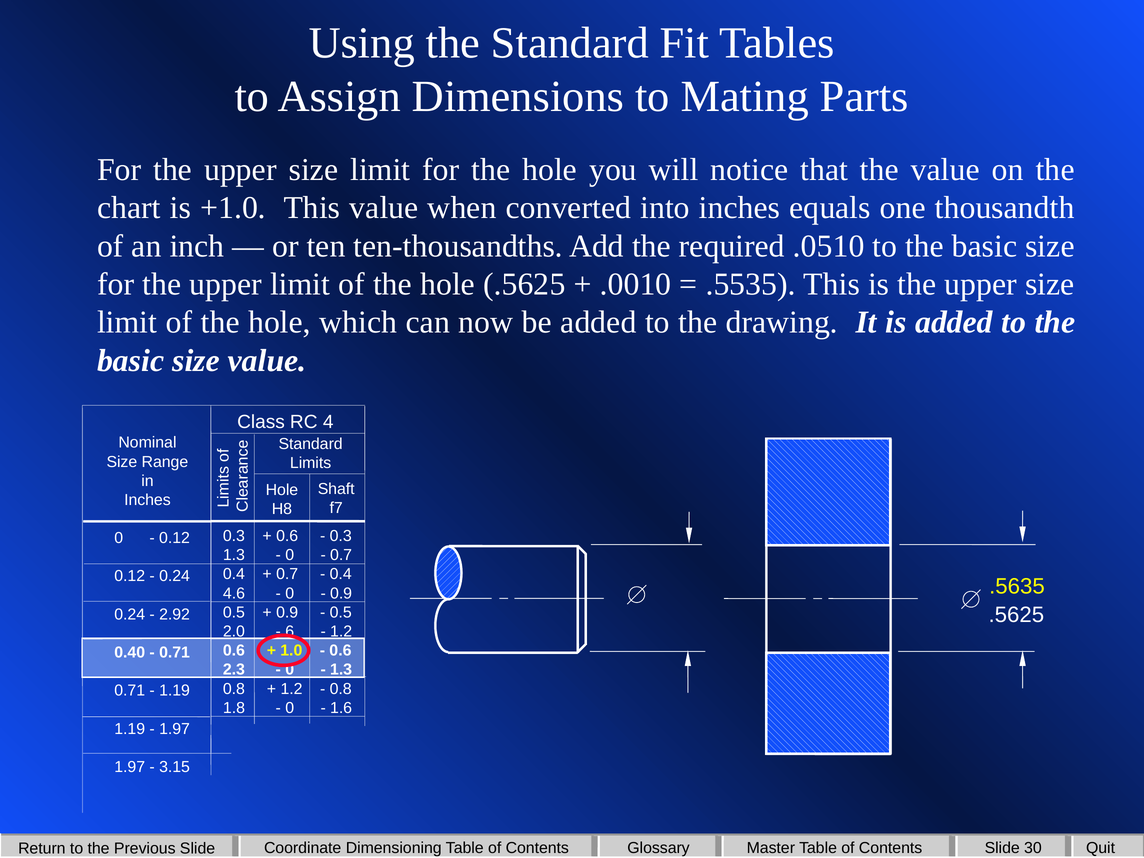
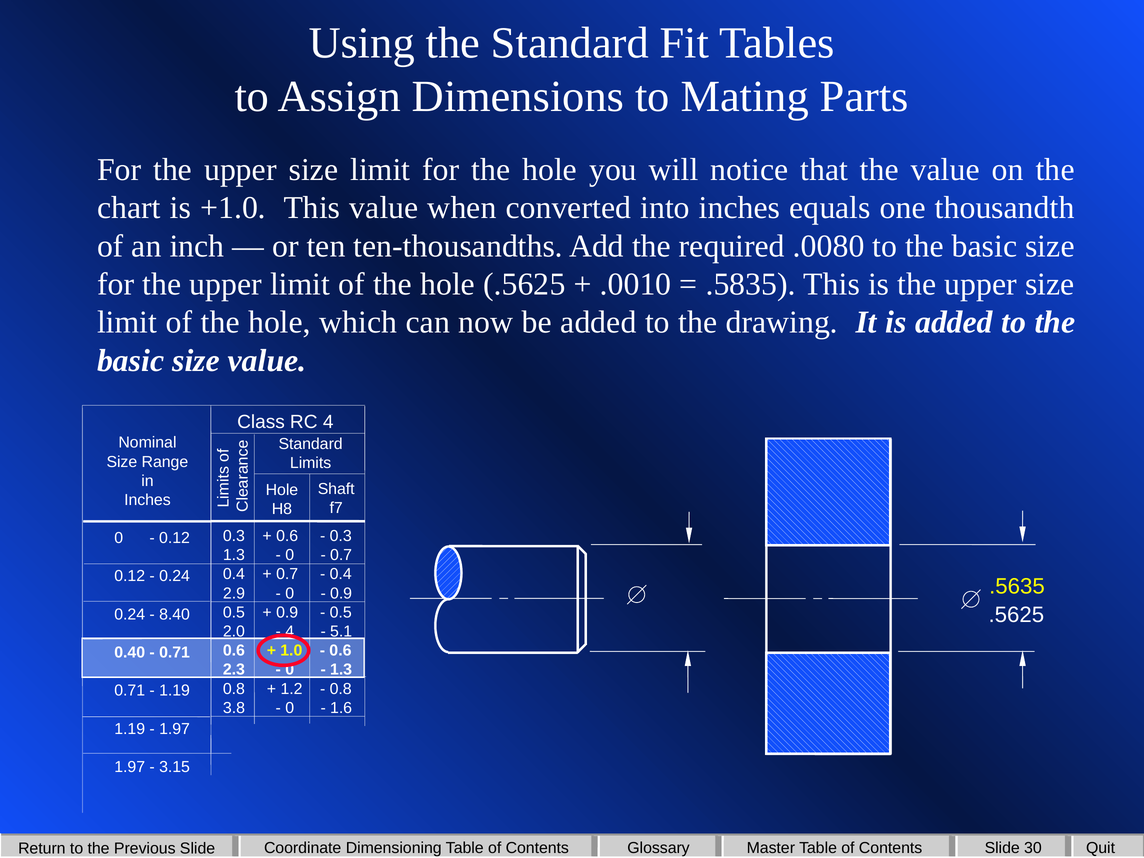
.0510: .0510 -> .0080 (829, 246)
.5535: .5535 -> .5835 (751, 284)
4.6: 4.6 -> 2.9 (234, 593)
2.92: 2.92 -> 8.40 (175, 614)
6: 6 -> 4 (290, 631)
1.2: 1.2 -> 5.1 (341, 631)
1.8: 1.8 -> 3.8 (234, 708)
